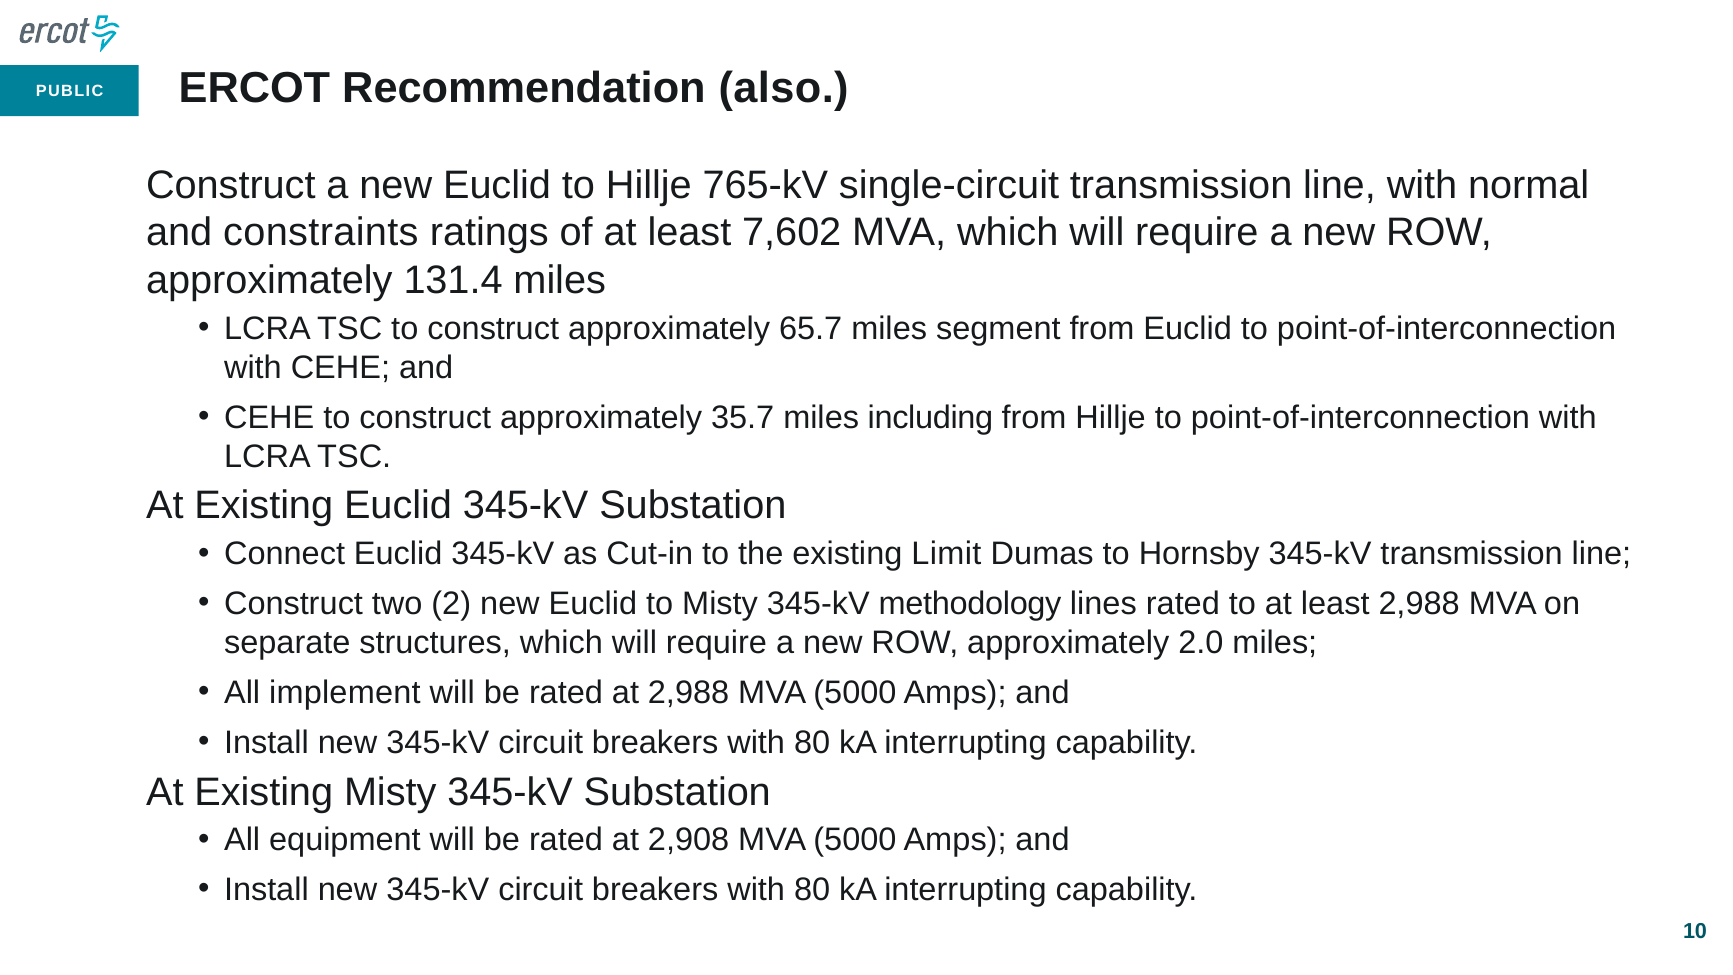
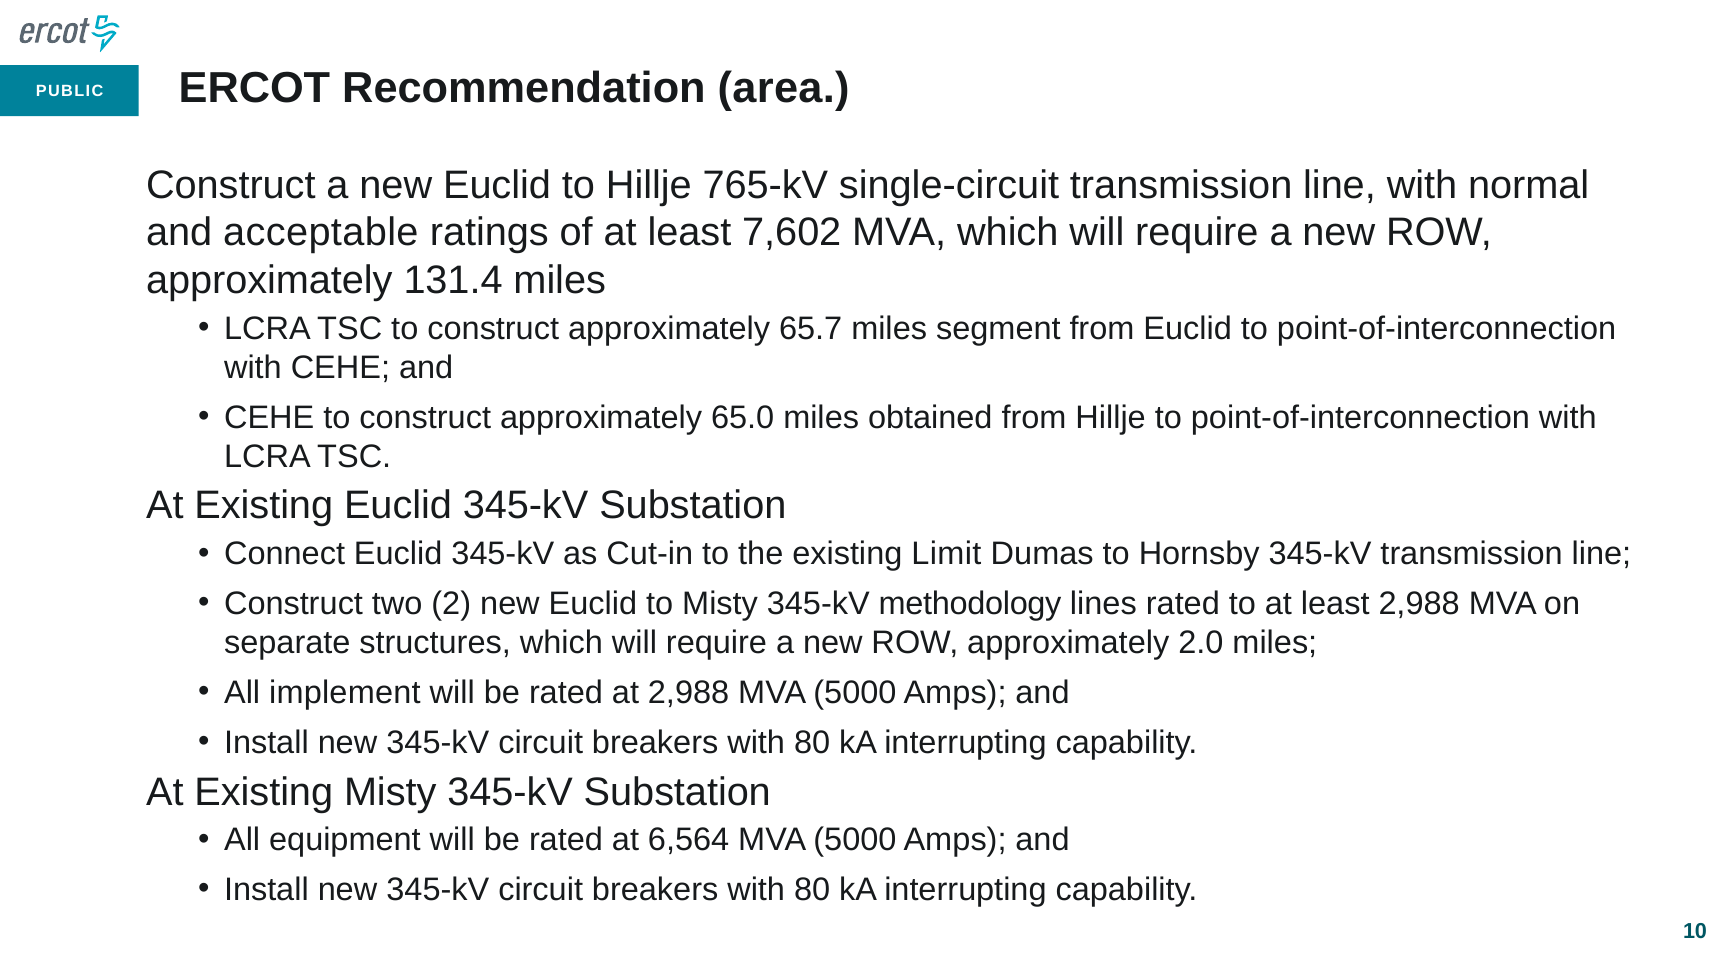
also: also -> area (784, 88)
constraints: constraints -> acceptable (321, 233)
35.7: 35.7 -> 65.0 (743, 418)
including: including -> obtained (930, 418)
2,908: 2,908 -> 6,564 (689, 840)
